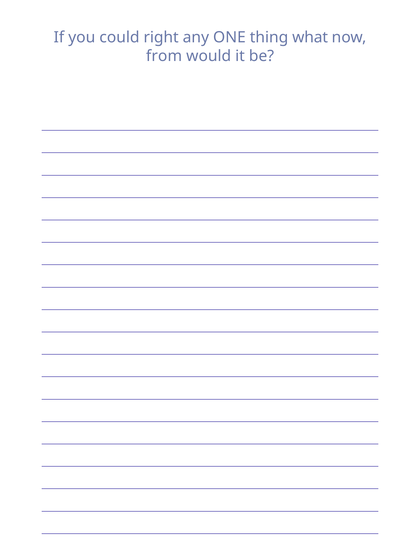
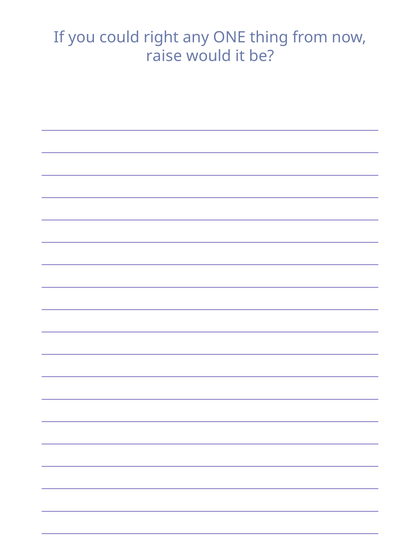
what: what -> from (310, 37)
from: from -> raise (164, 56)
